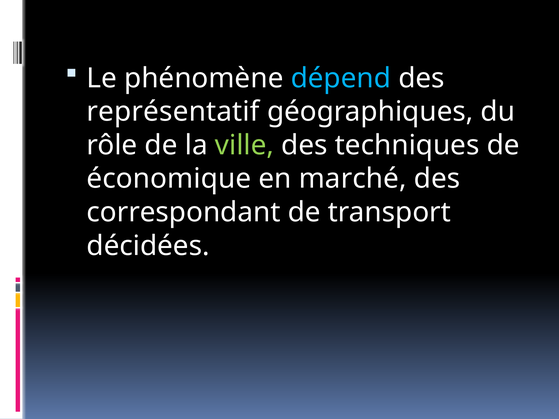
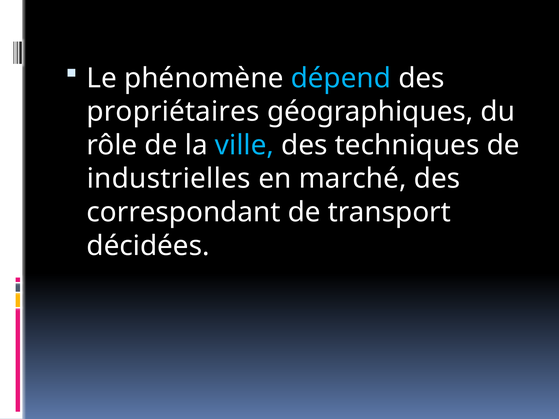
représentatif: représentatif -> propriétaires (173, 112)
ville colour: light green -> light blue (244, 145)
économique: économique -> industrielles (169, 179)
